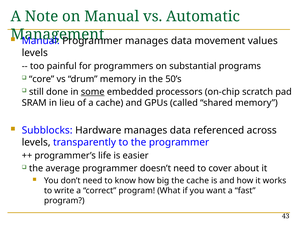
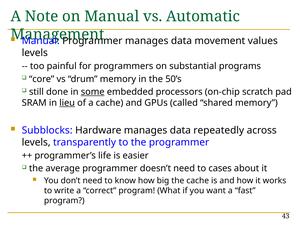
lieu underline: none -> present (67, 103)
referenced: referenced -> repeatedly (219, 130)
cover: cover -> cases (220, 168)
